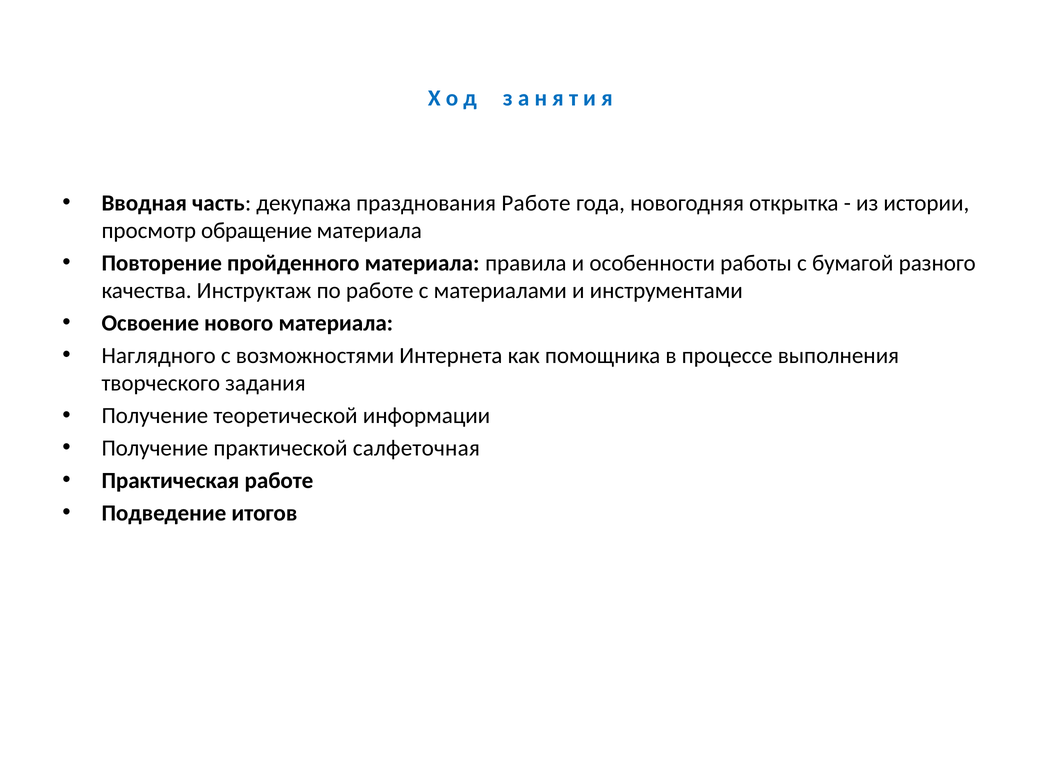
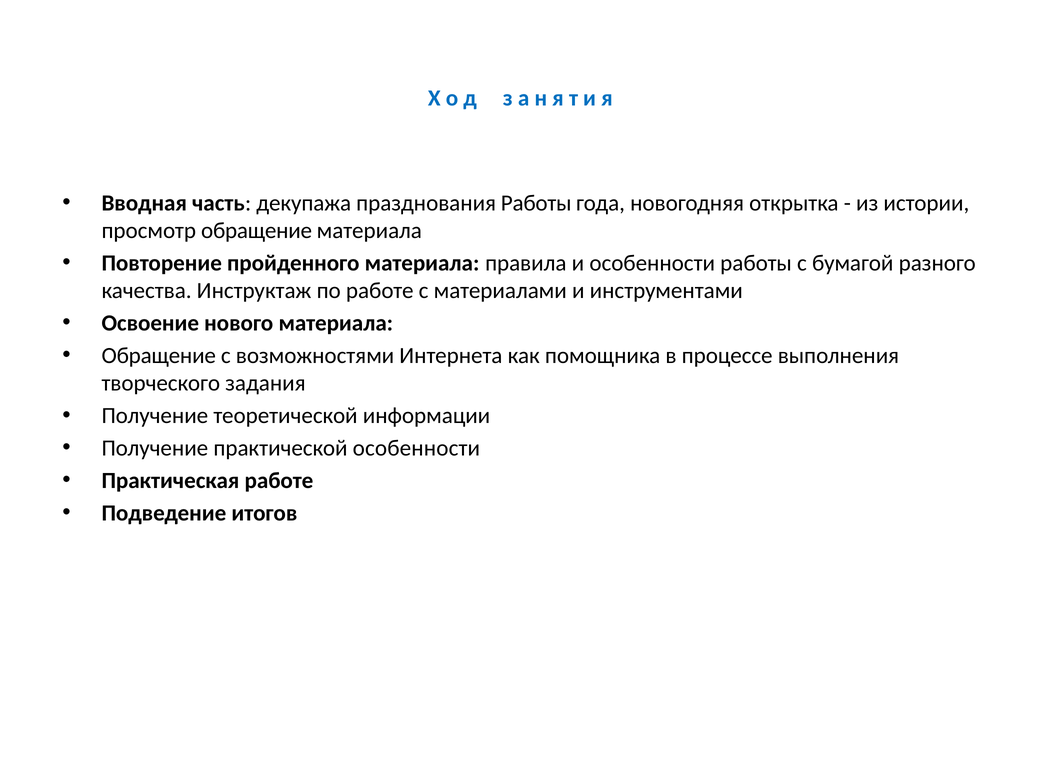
празднования Работе: Работе -> Работы (536, 203)
Наглядного: Наглядного -> Обращение (159, 355)
практической салфеточная: салфеточная -> особенности (416, 448)
